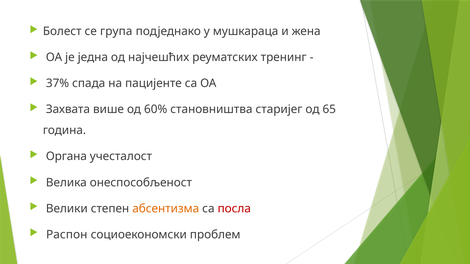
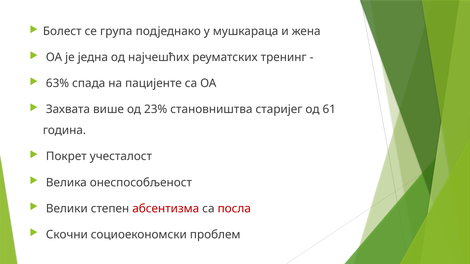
37%: 37% -> 63% (57, 83)
60%: 60% -> 23% (156, 109)
65: 65 -> 61 (329, 109)
Органа: Органа -> Покрет (66, 157)
абсентизма colour: orange -> red (166, 209)
Распон: Распон -> Скочни (67, 235)
